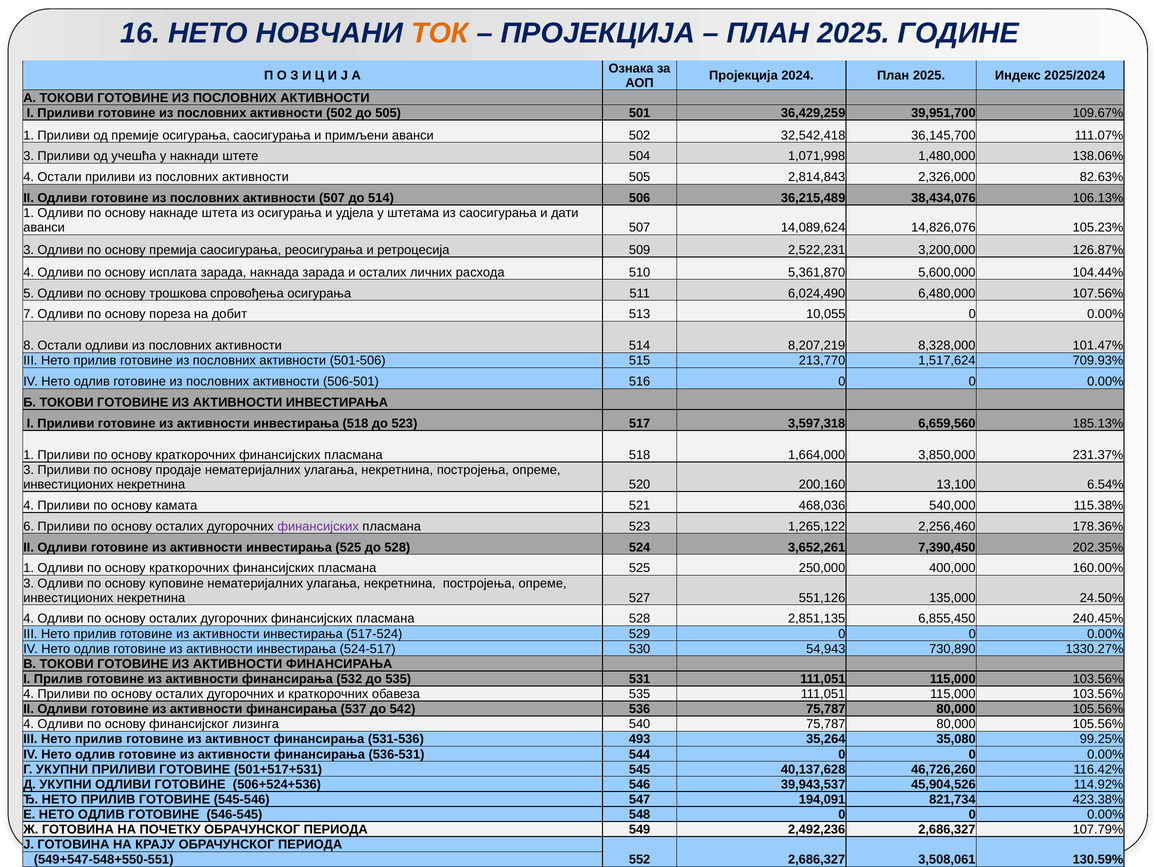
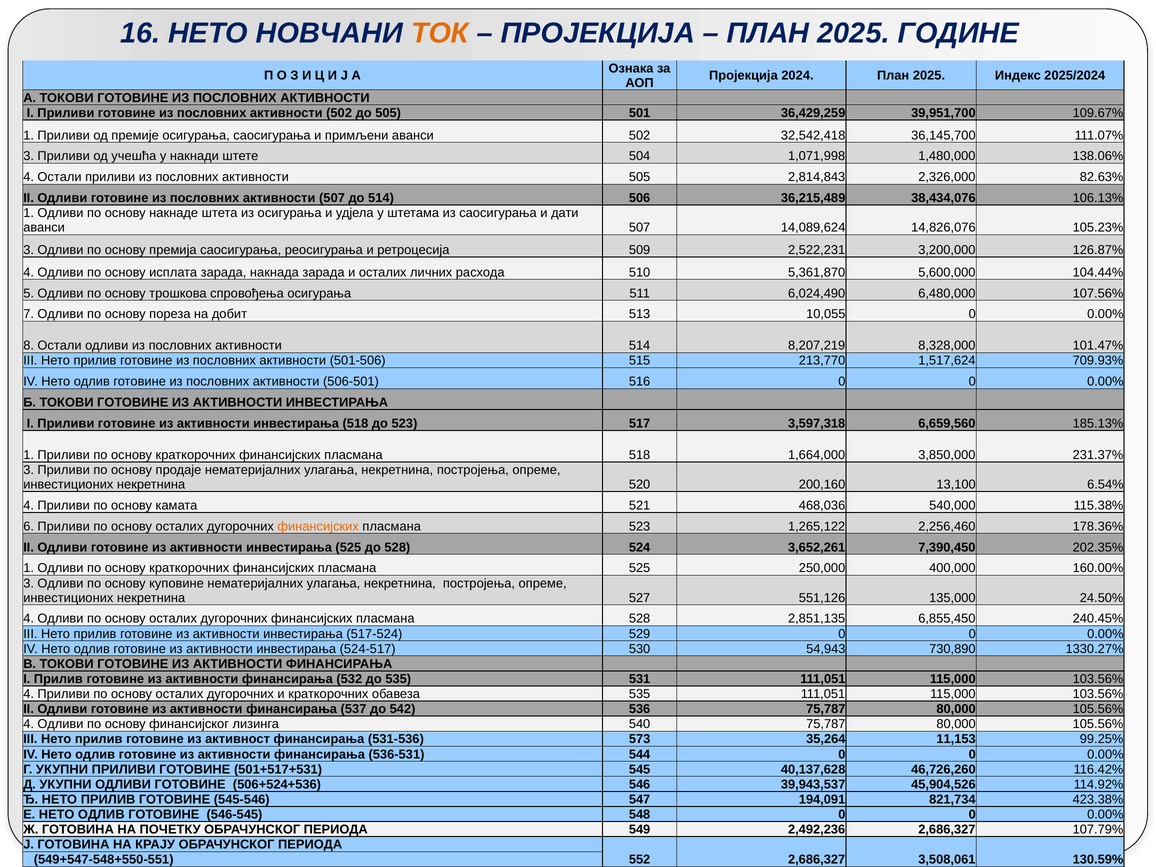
финансијских colour: purple -> orange (318, 526)
493: 493 -> 573 (640, 739)
35,080: 35,080 -> 11,153 (956, 739)
